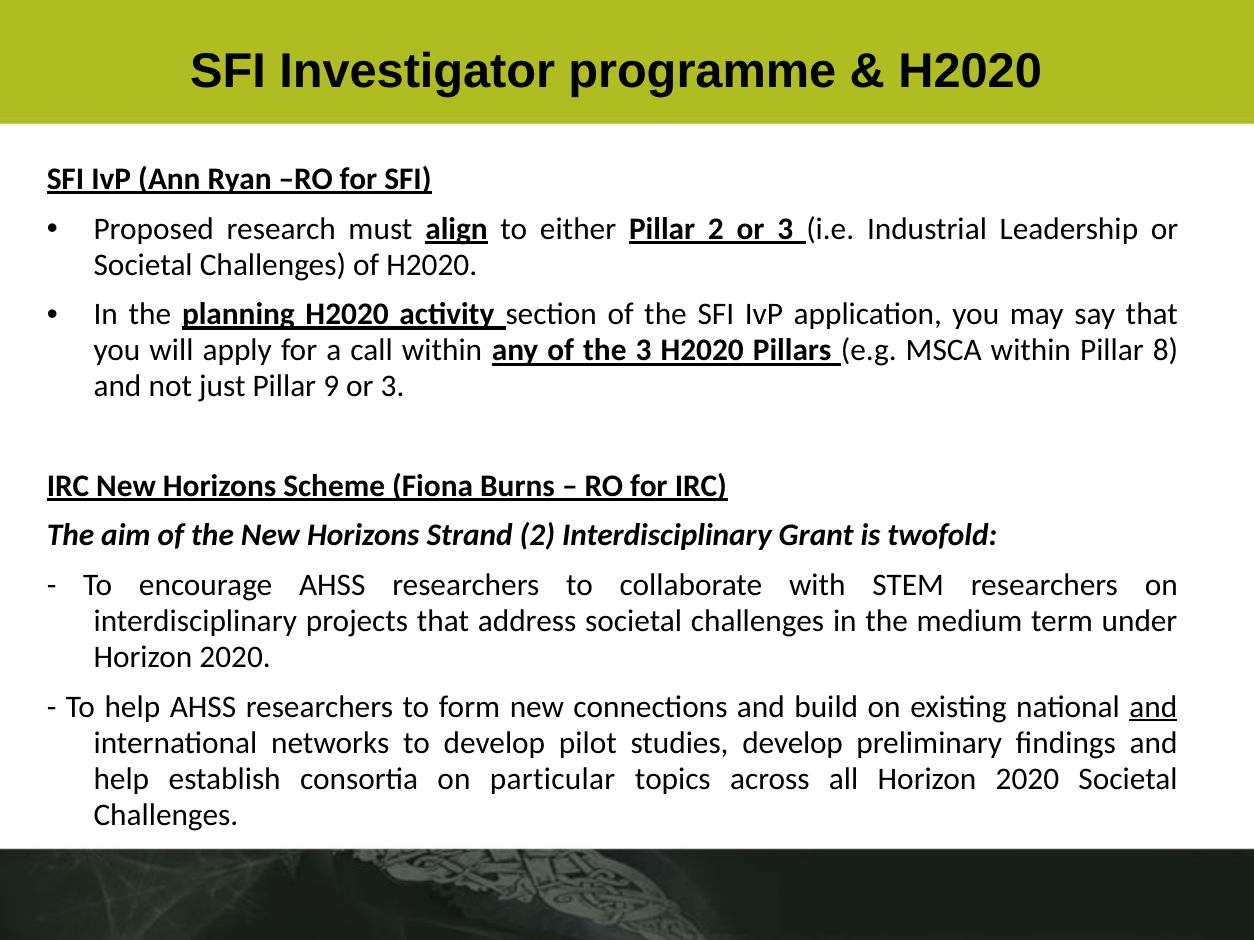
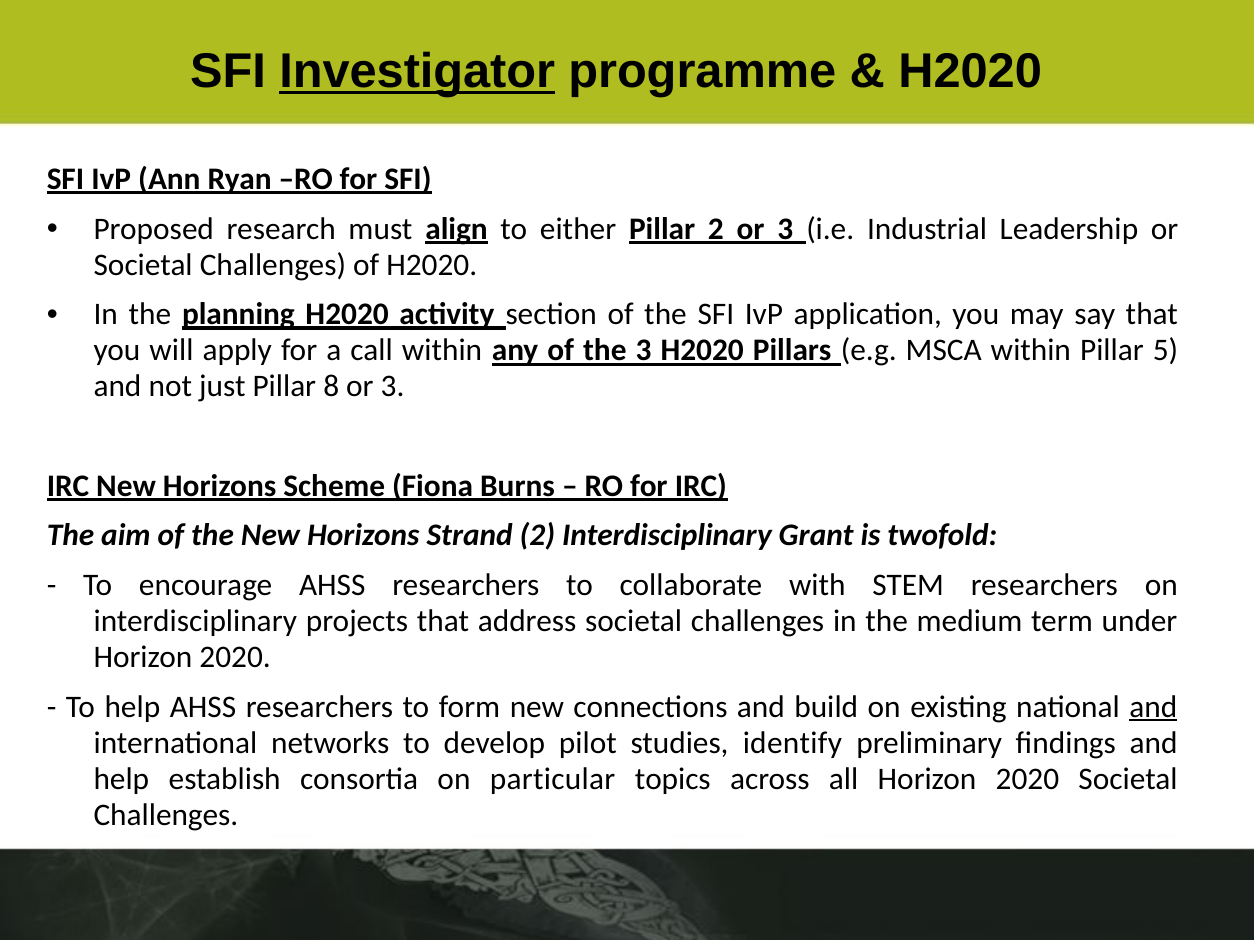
Investigator underline: none -> present (417, 72)
8: 8 -> 5 (1165, 351)
9: 9 -> 8 (331, 387)
studies develop: develop -> identify (792, 743)
